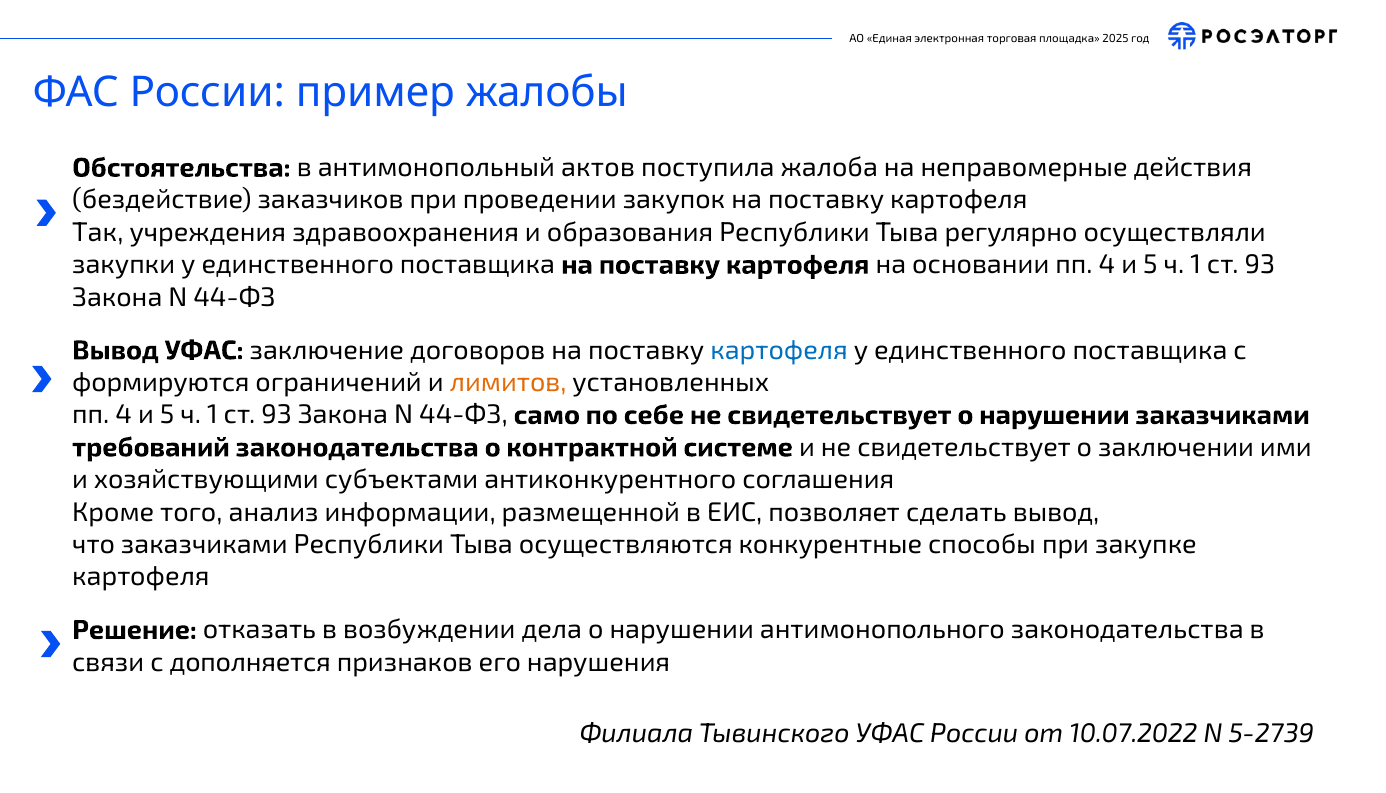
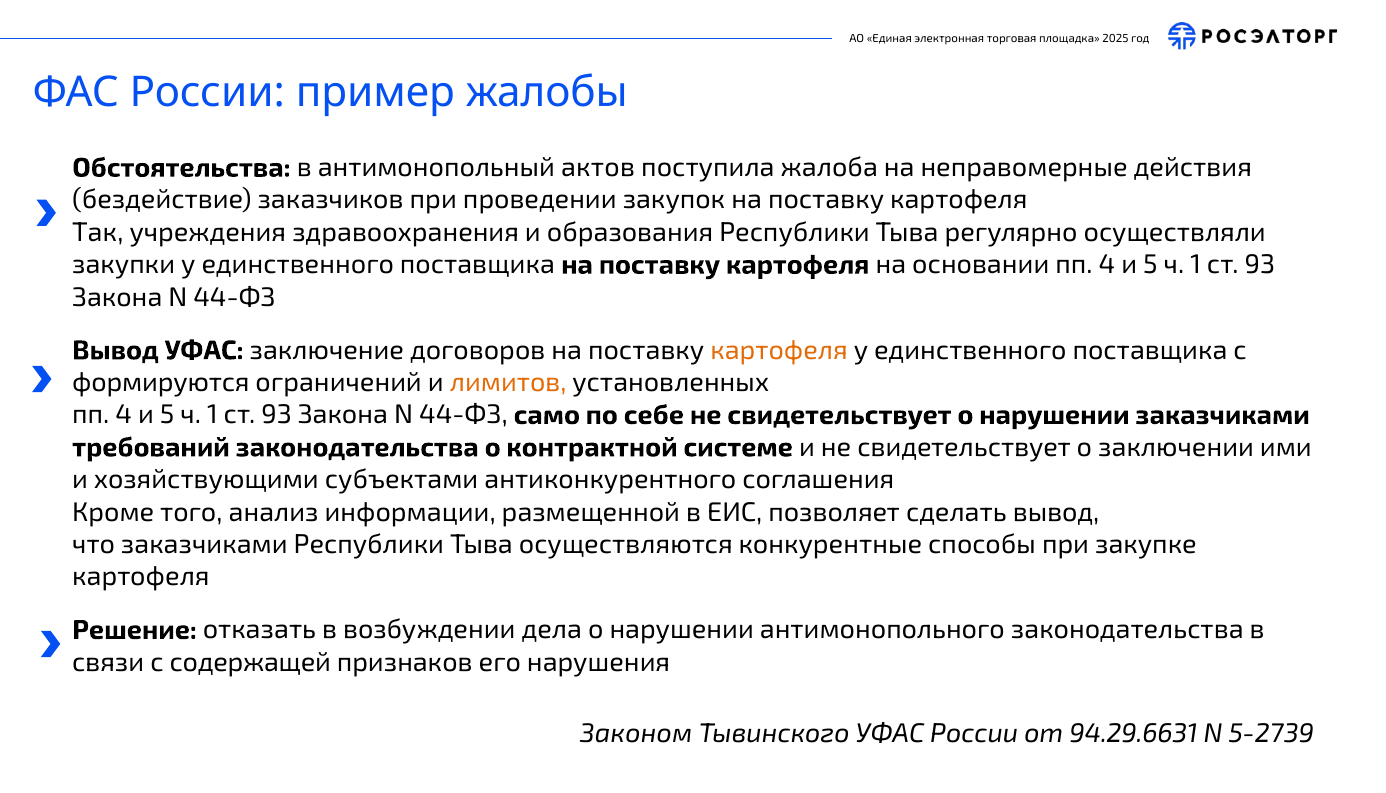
картофеля colour: blue -> orange (779, 350)
дополняется: дополняется -> содержащей (250, 662)
Филиала: Филиала -> Законом (636, 734)
10.07.2022: 10.07.2022 -> 94.29.6631 (1134, 734)
